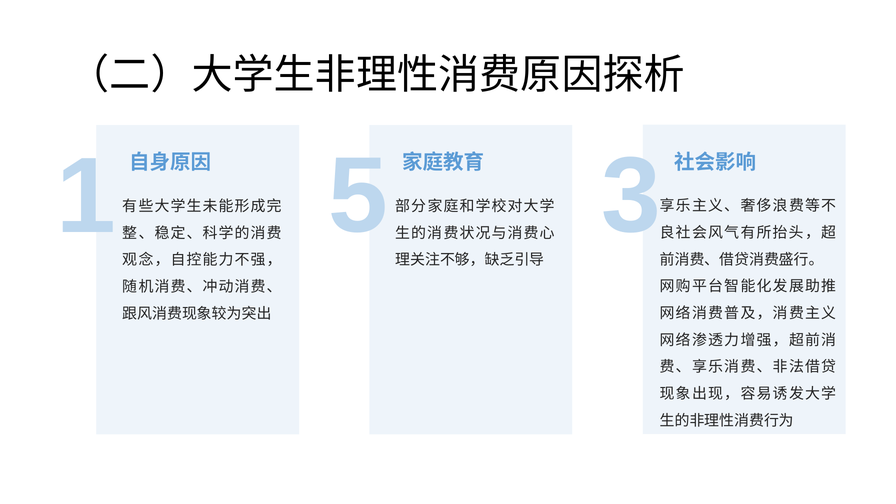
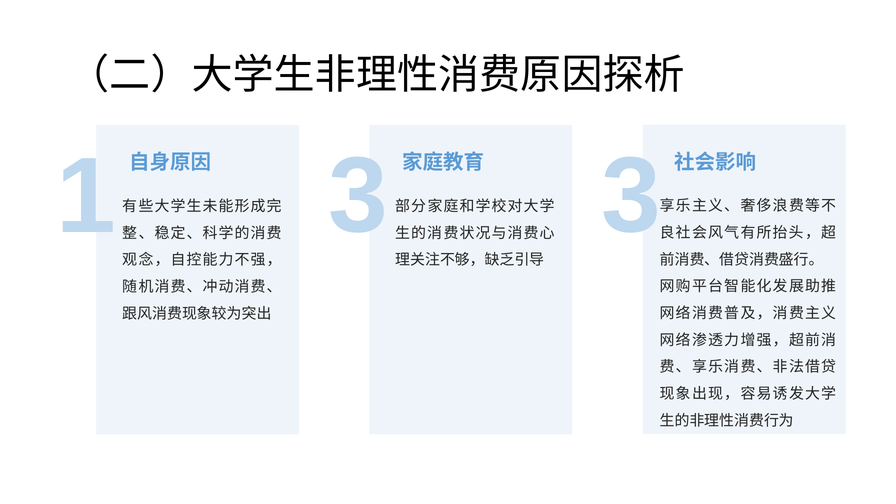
1 5: 5 -> 3 (358, 196)
